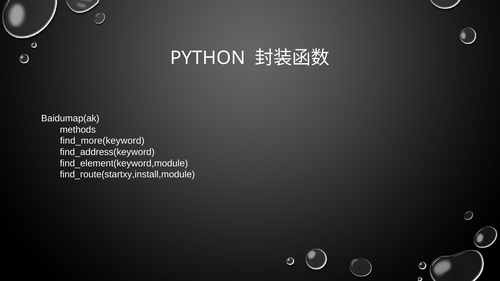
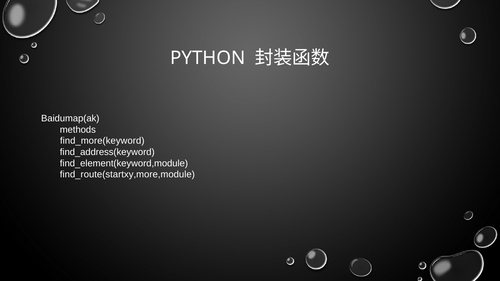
find_route(startxy,install,module: find_route(startxy,install,module -> find_route(startxy,more,module (127, 175)
